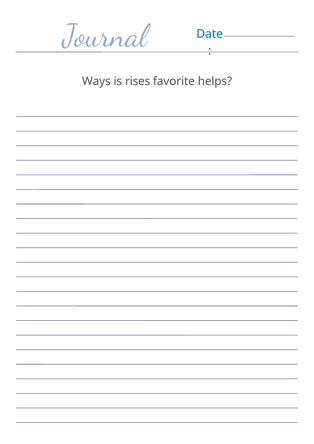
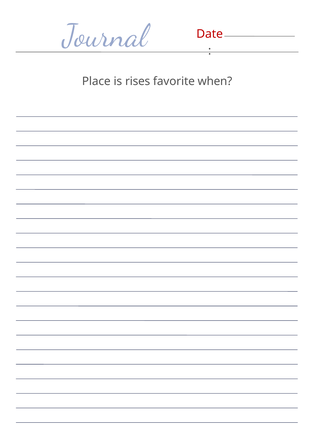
Date colour: blue -> red (210, 34)
Ways: Ways -> Place (96, 81)
helps: helps -> when (215, 81)
